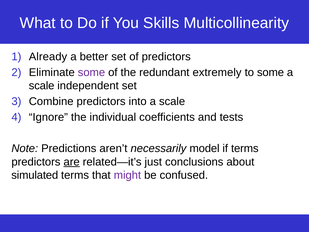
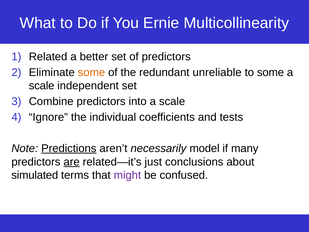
Skills: Skills -> Ernie (161, 23)
Already: Already -> Related (48, 57)
some colour: purple -> orange (91, 72)
extremely: extremely -> unreliable (217, 72)
Predictions underline: none -> present (69, 148)
if terms: terms -> many (245, 148)
